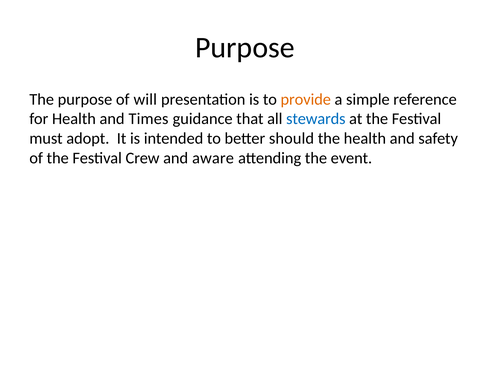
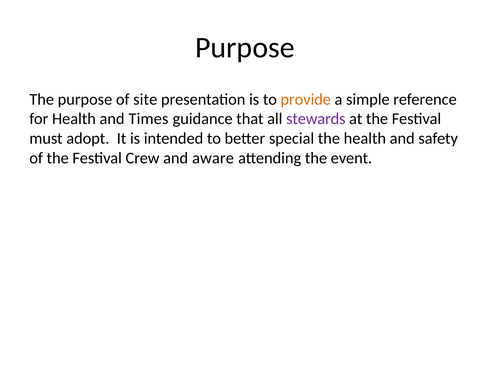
will: will -> site (145, 99)
stewards colour: blue -> purple (316, 119)
should: should -> special (292, 138)
